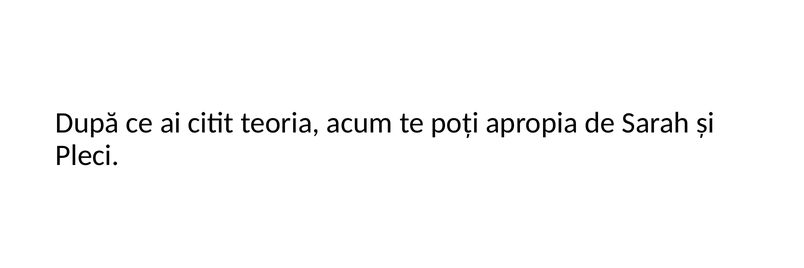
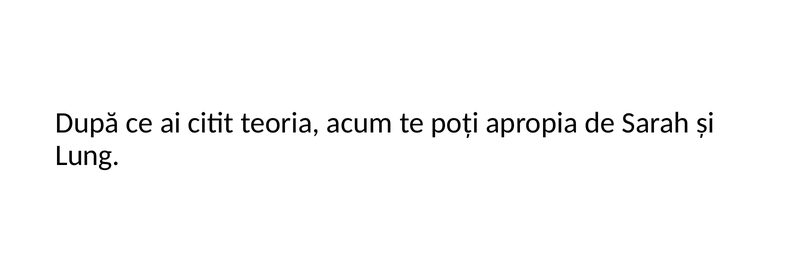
Pleci: Pleci -> Lung (87, 155)
